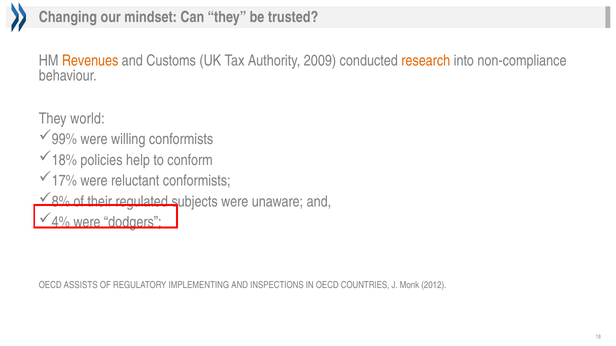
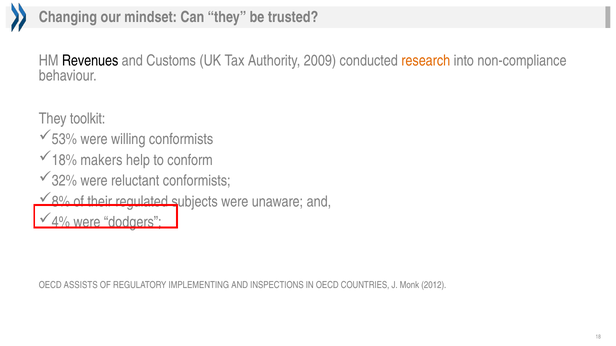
Revenues colour: orange -> black (90, 61)
world: world -> toolkit (88, 119)
99%: 99% -> 53% (64, 140)
policies: policies -> makers (101, 160)
17%: 17% -> 32% (64, 181)
